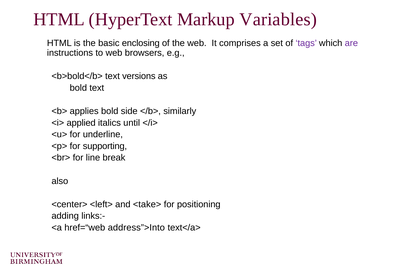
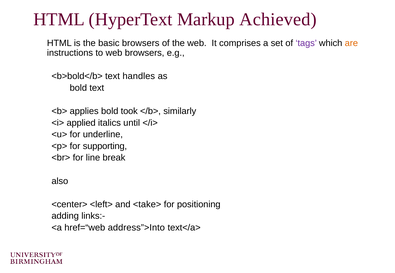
Variables: Variables -> Achieved (278, 19)
basic enclosing: enclosing -> browsers (141, 43)
are colour: purple -> orange (351, 43)
versions: versions -> handles (139, 76)
side: side -> took (129, 111)
